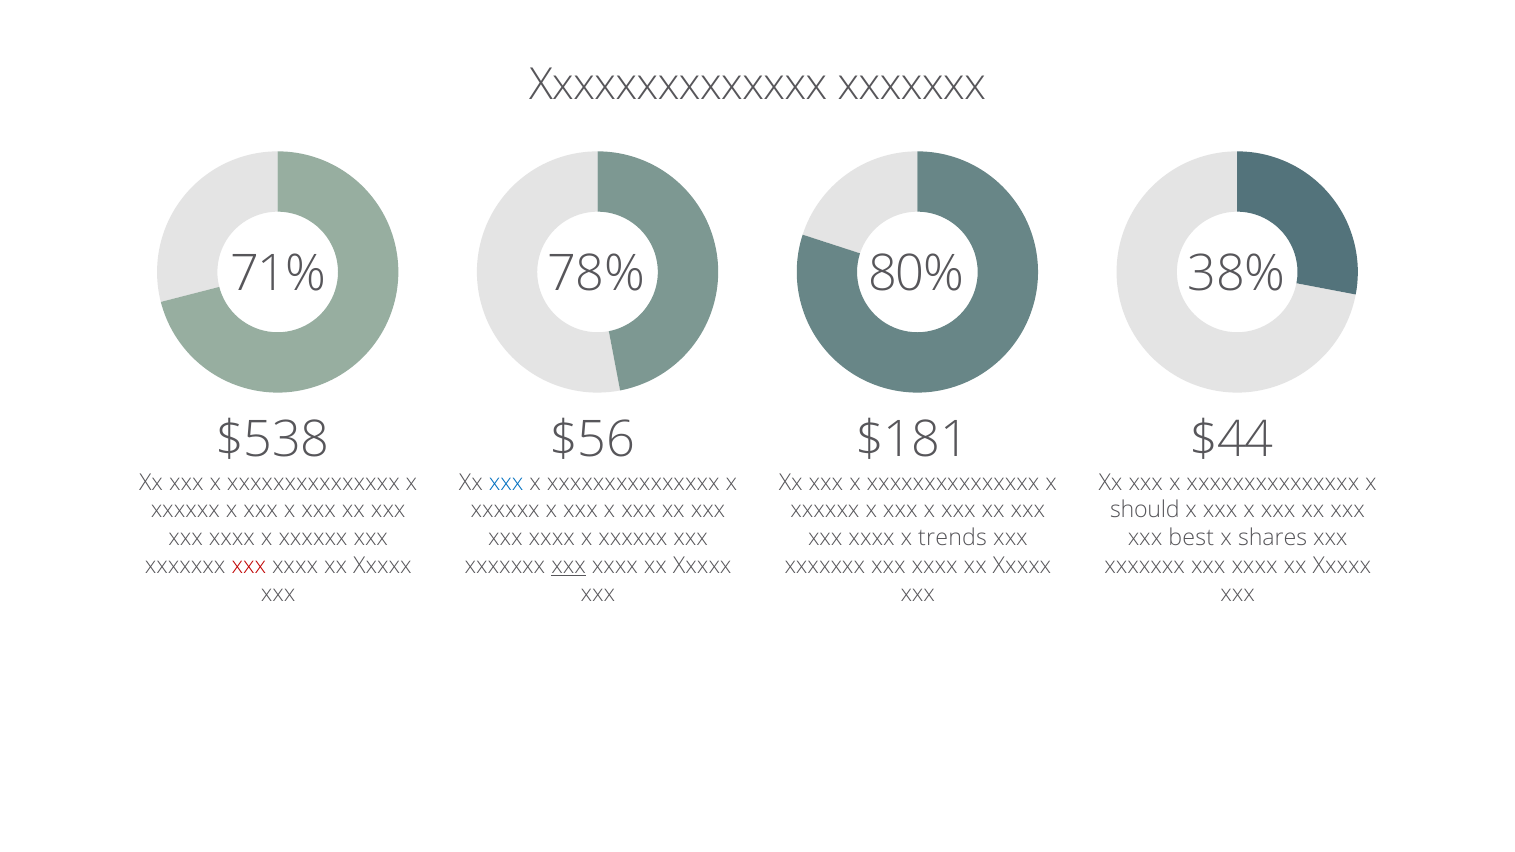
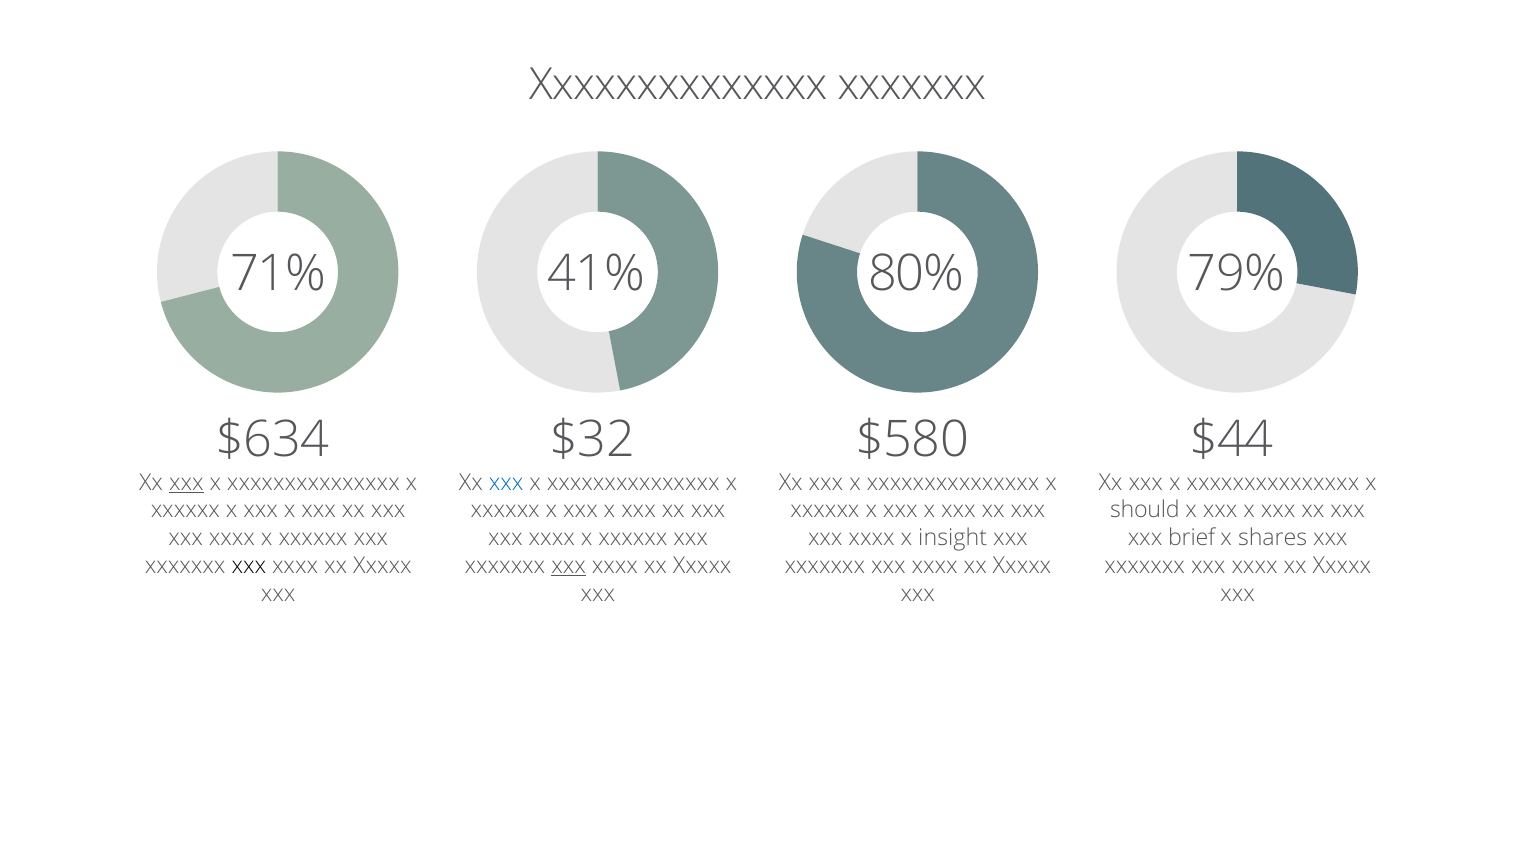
78%: 78% -> 41% (596, 274)
38%: 38% -> 79% (1237, 274)
$538: $538 -> $634 (272, 440)
$56: $56 -> $32 (592, 440)
$181: $181 -> $580 (912, 440)
xxx underline: none -> present (186, 483)
trends: trends -> insight (953, 538)
best: best -> brief (1192, 538)
xxx colour: red -> black (249, 566)
